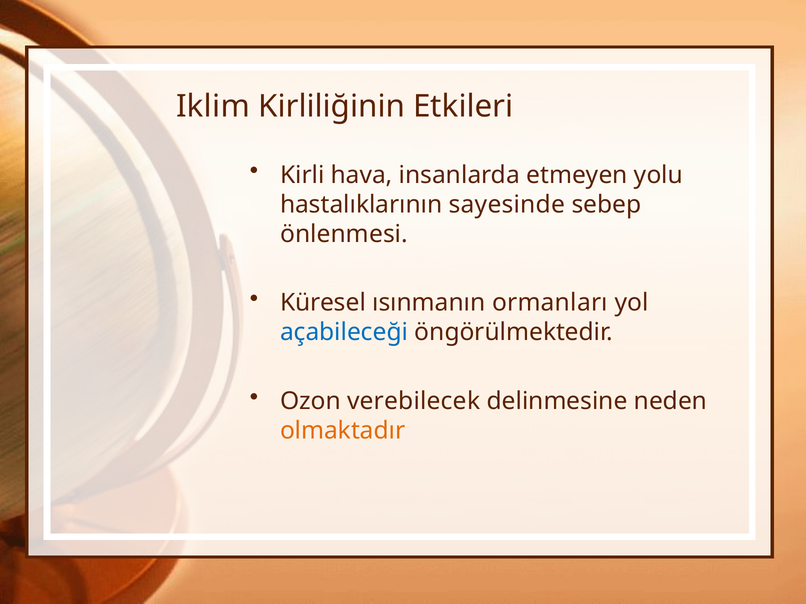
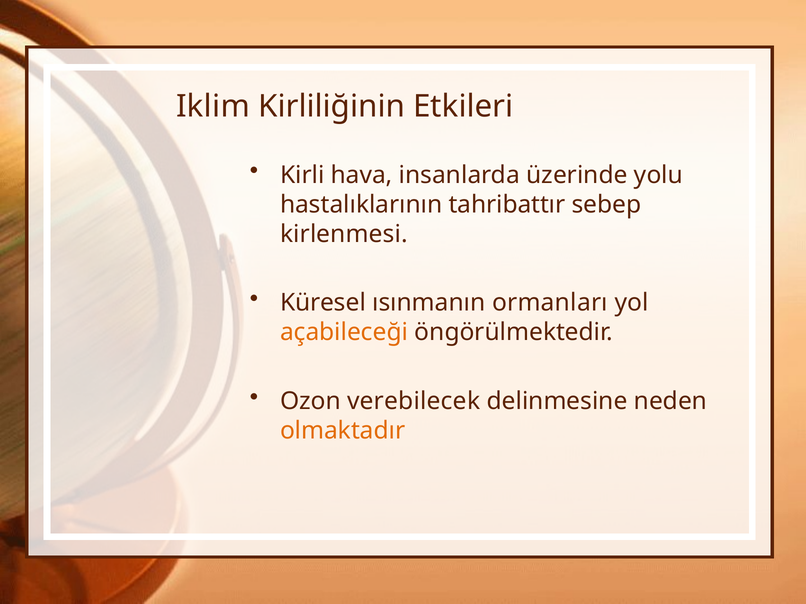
etmeyen: etmeyen -> üzerinde (577, 175)
sayesinde: sayesinde -> tahribattır (507, 205)
önlenmesi: önlenmesi -> kirlenmesi (344, 234)
açabileceği colour: blue -> orange (344, 333)
